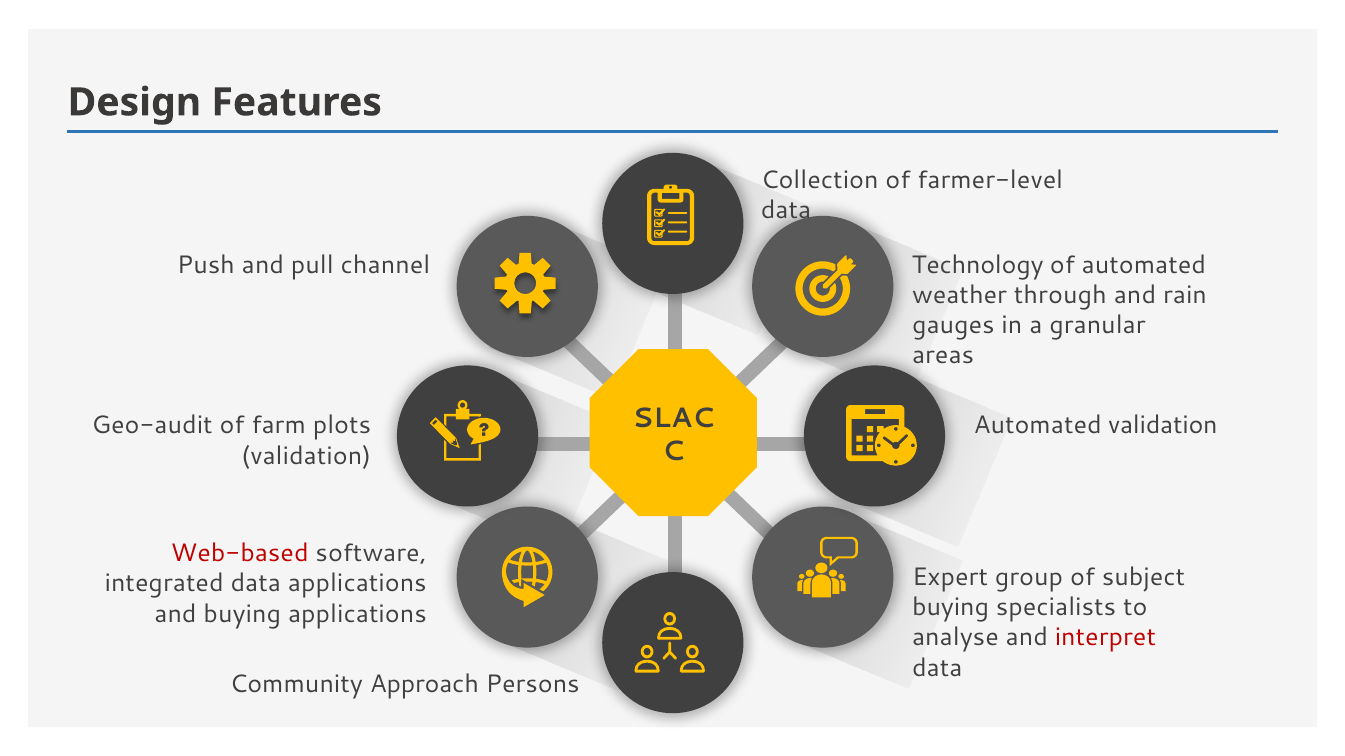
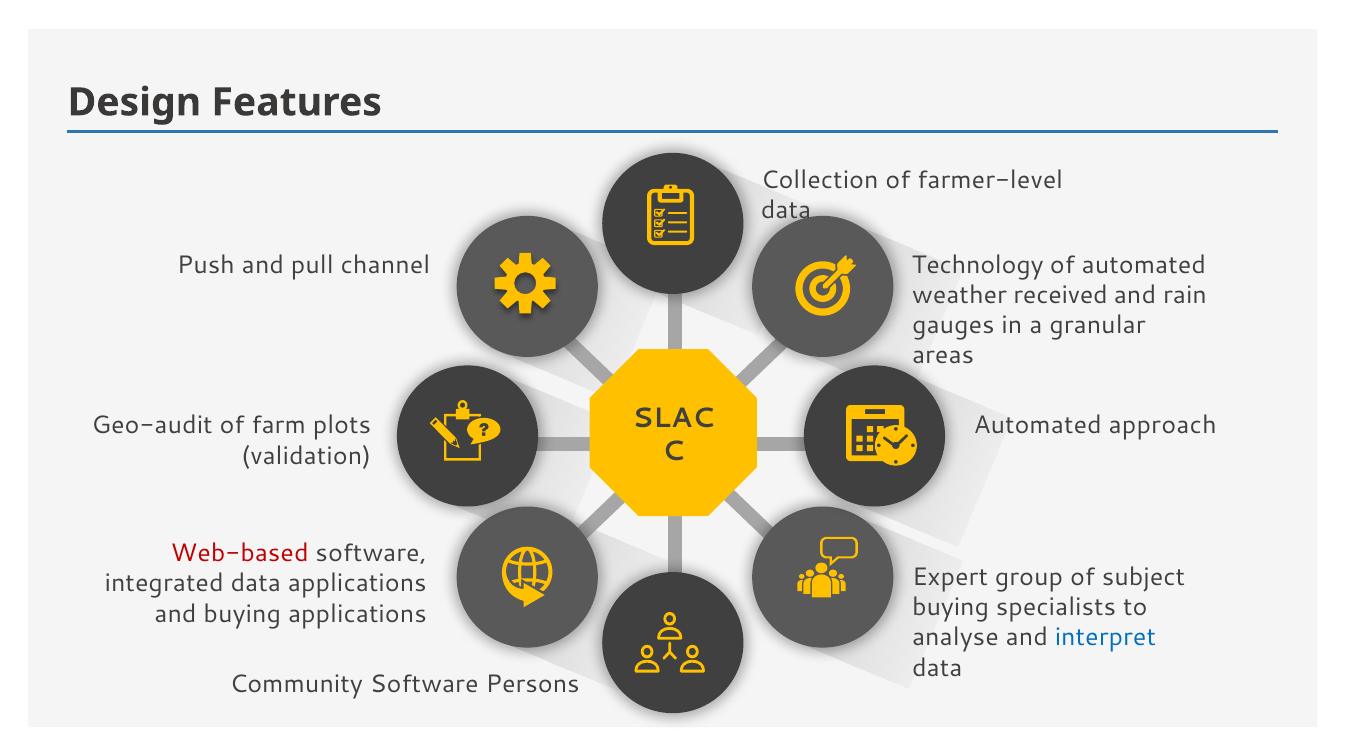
through: through -> received (1061, 295)
Automated validation: validation -> approach (1163, 426)
interpret colour: red -> blue (1105, 638)
Community Approach: Approach -> Software (424, 685)
